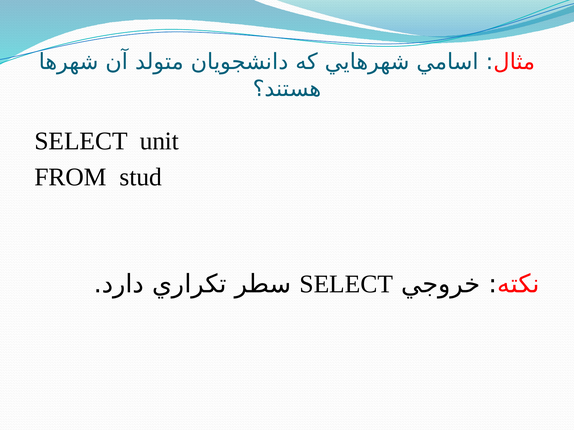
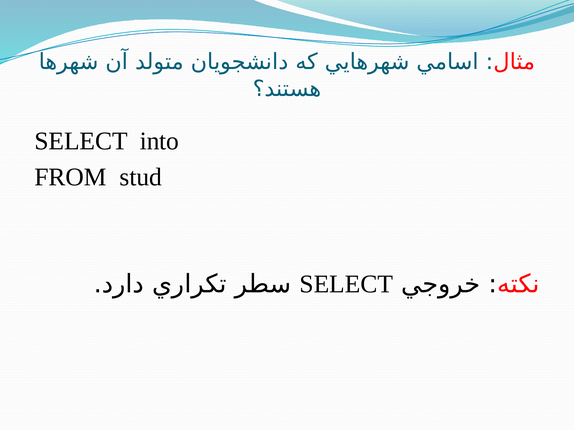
unit: unit -> into (159, 141)
